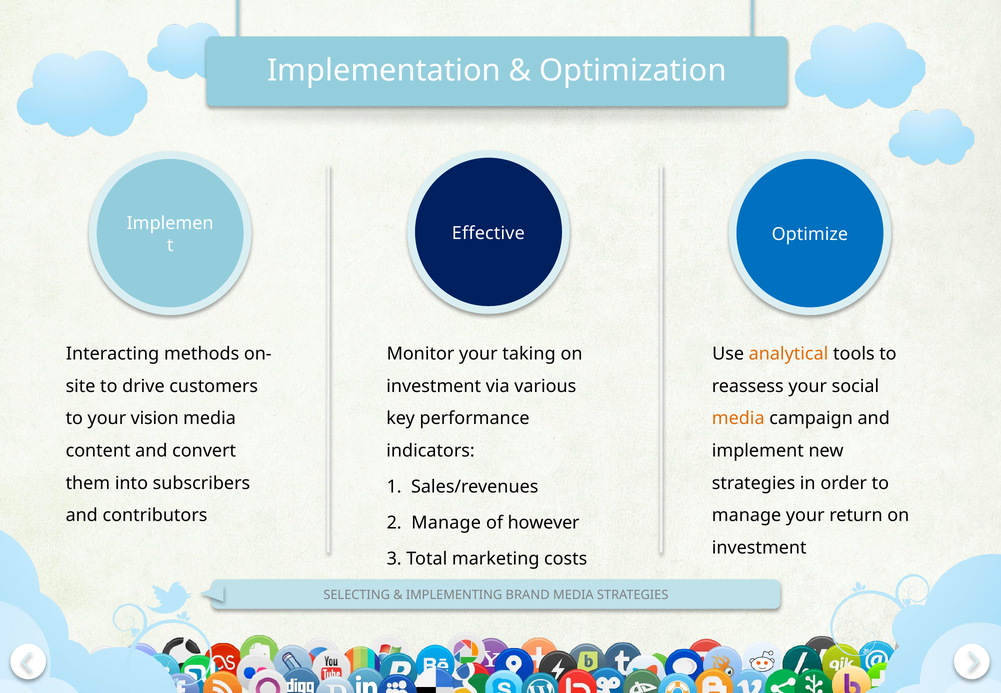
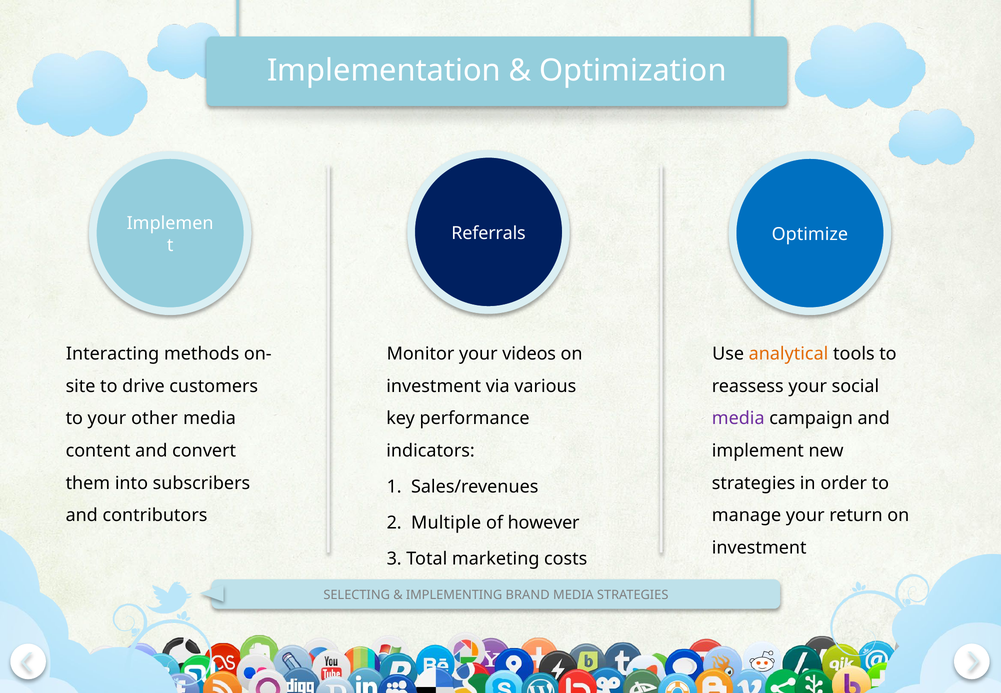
Effective: Effective -> Referrals (489, 233)
taking: taking -> videos (529, 354)
vision: vision -> other (155, 418)
media colour: orange -> purple (738, 418)
2 Manage: Manage -> Multiple (446, 523)
